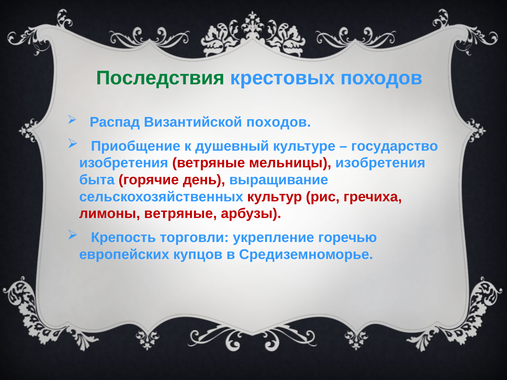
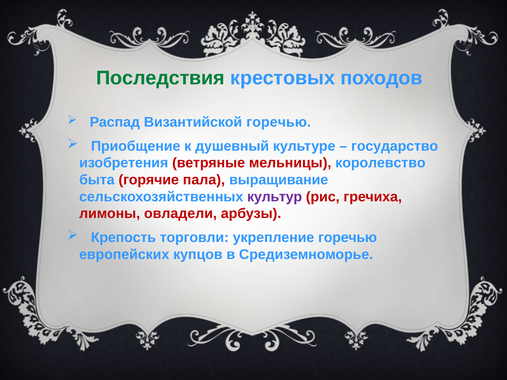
Византийской походов: походов -> горечью (279, 122)
мельницы изобретения: изобретения -> королевство (380, 163)
день: день -> пала (204, 180)
культур colour: red -> purple (275, 197)
лимоны ветряные: ветряные -> овладели (180, 214)
